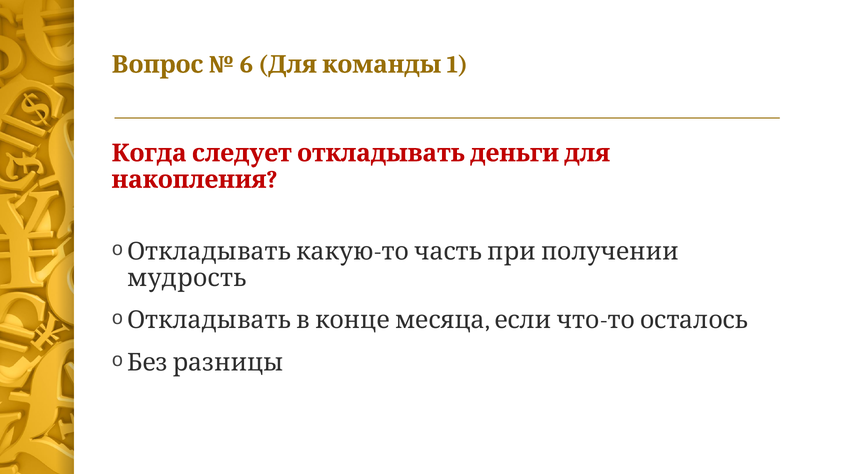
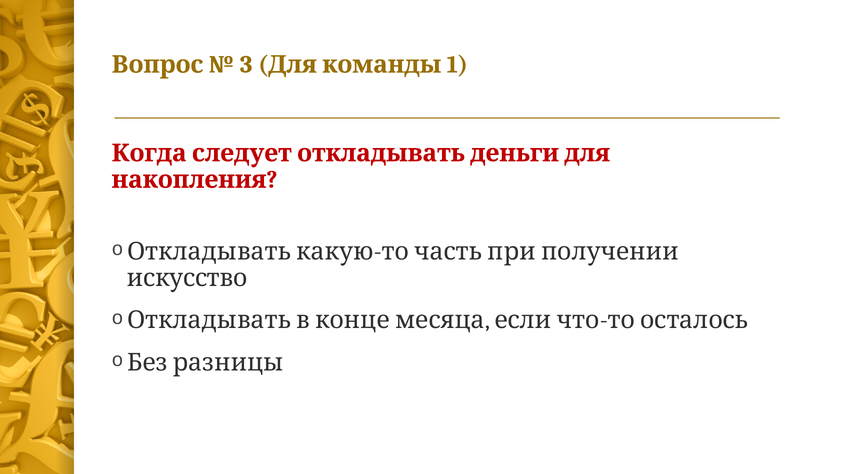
6: 6 -> 3 (246, 65)
мудрость: мудрость -> искусство (187, 278)
